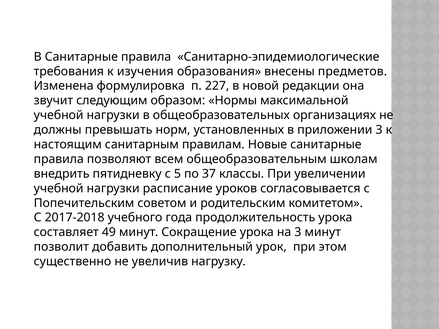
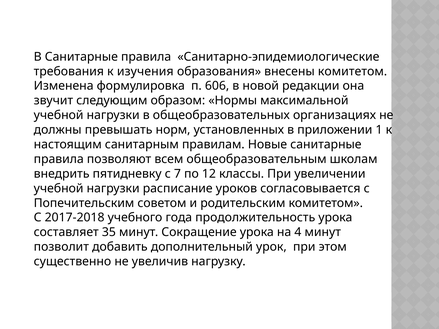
внесены предметов: предметов -> комитетом (353, 71)
227: 227 -> 606 (217, 86)
приложении 3: 3 -> 1 (379, 130)
5: 5 -> 7 (177, 174)
37: 37 -> 12 (209, 174)
49: 49 -> 35 (109, 232)
на 3: 3 -> 4 (298, 232)
